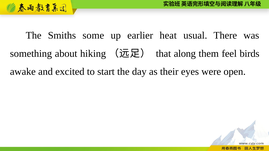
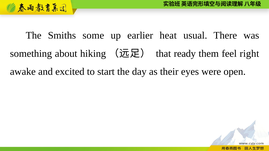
along: along -> ready (185, 54)
birds: birds -> right (249, 54)
